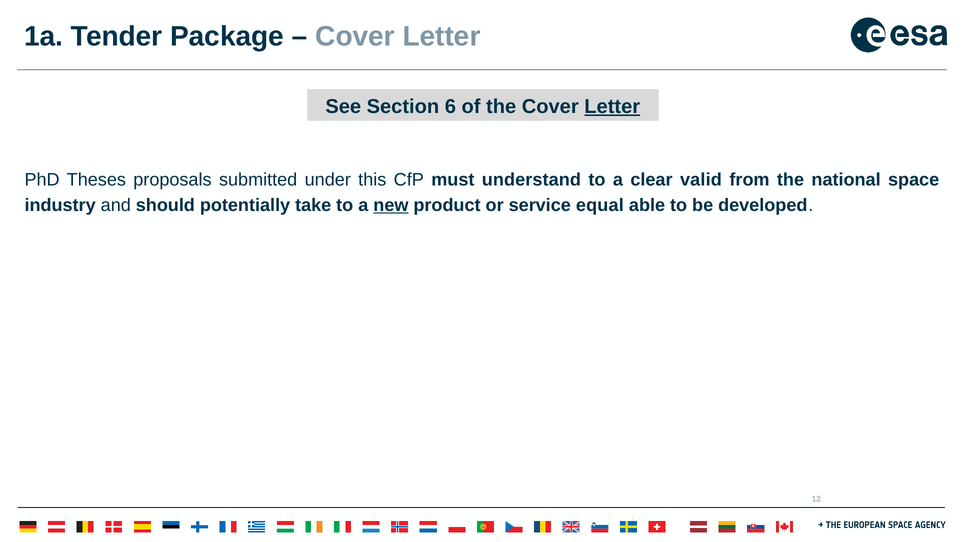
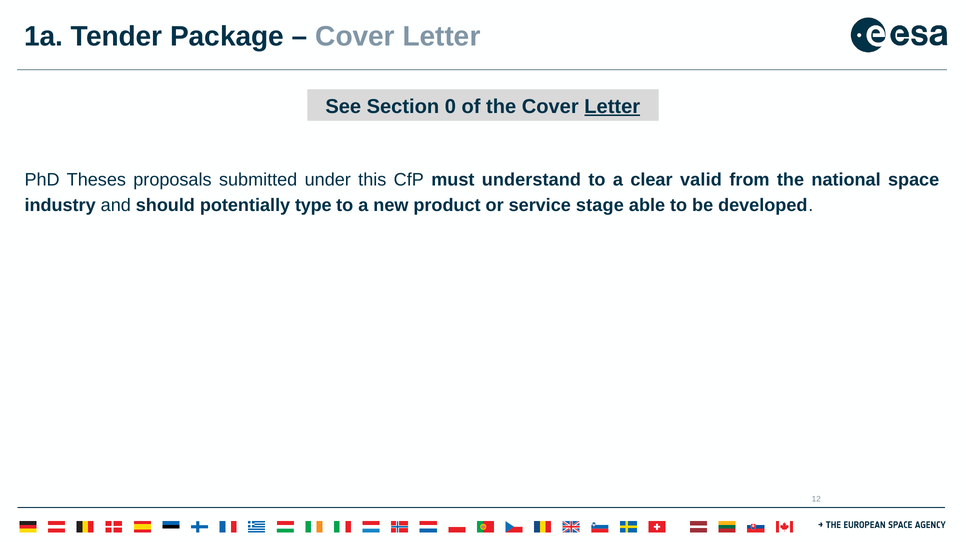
6: 6 -> 0 (450, 107)
take: take -> type (313, 205)
new underline: present -> none (391, 205)
equal: equal -> stage (600, 205)
